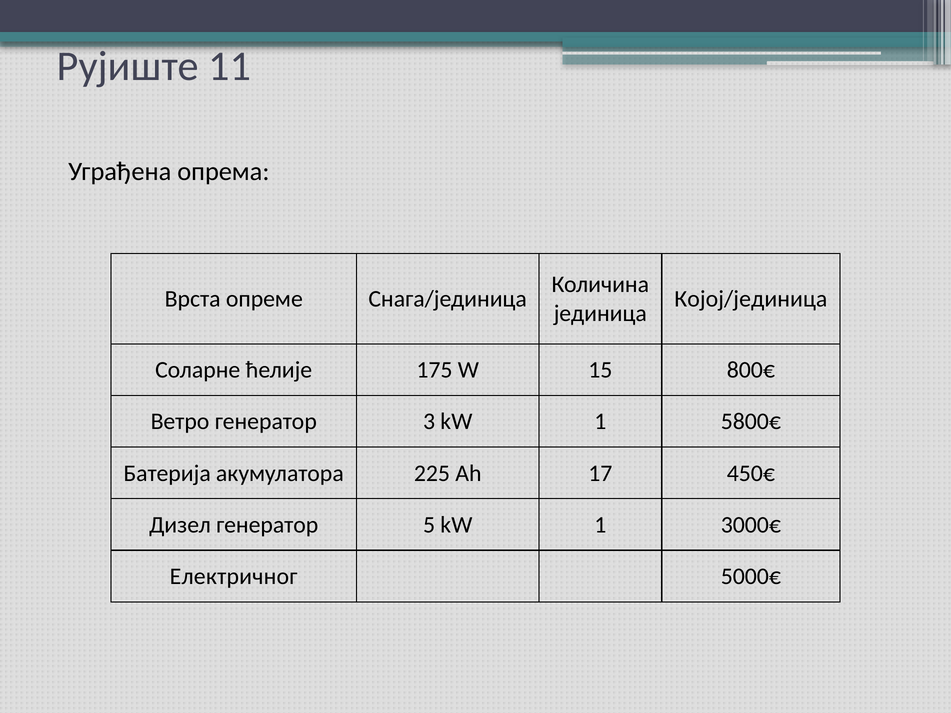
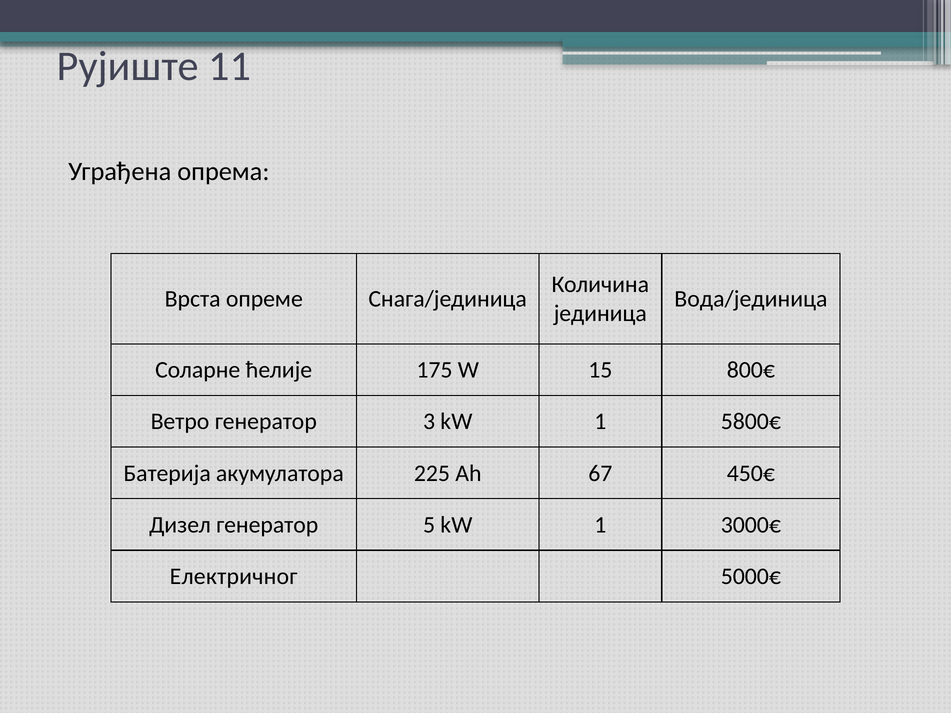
Којој/јединица: Којој/јединица -> Вода/јединица (751, 299)
17: 17 -> 67 (600, 473)
